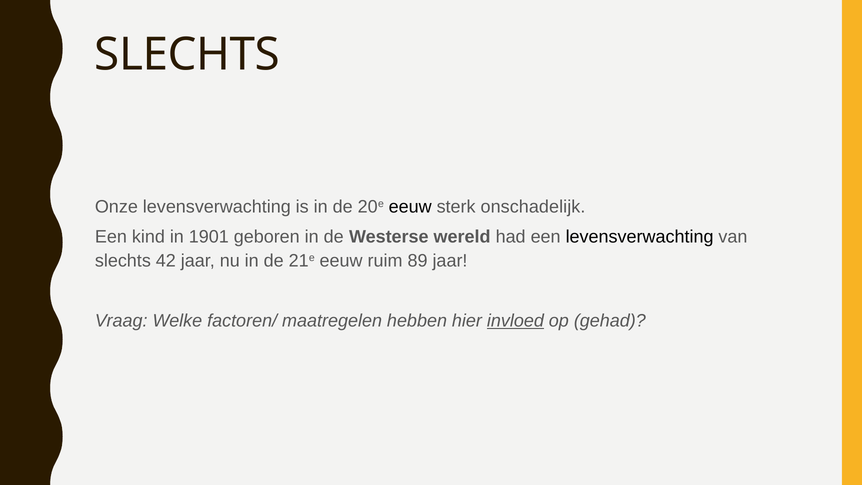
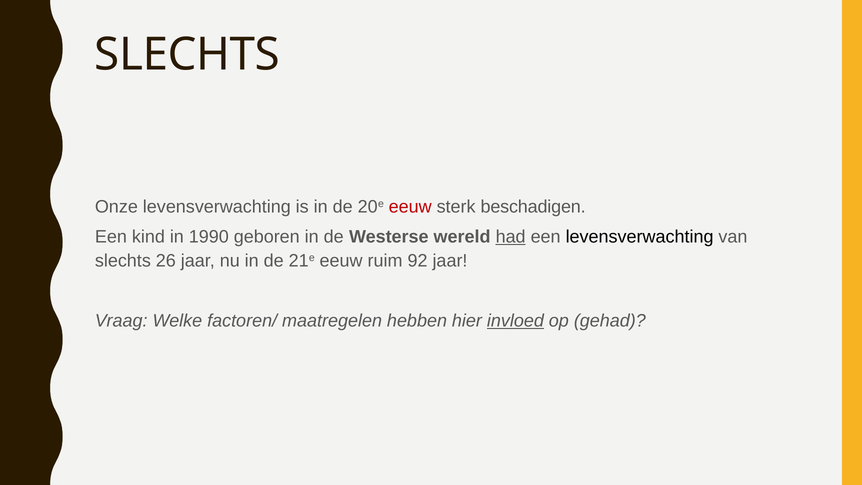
eeuw colour: black -> red (410, 207)
onschadelijk: onschadelijk -> beschadigen (533, 207)
1901: 1901 -> 1990 (209, 237)
had underline: none -> present (511, 237)
42: 42 -> 26 (166, 261)
89: 89 -> 92 (418, 261)
